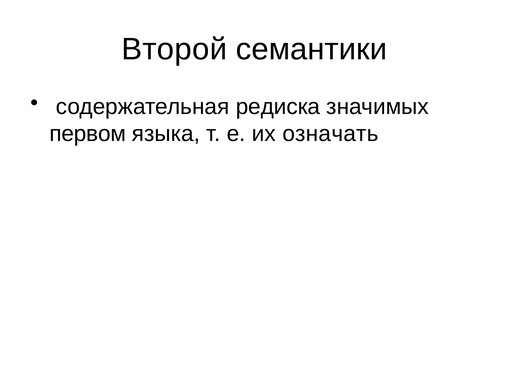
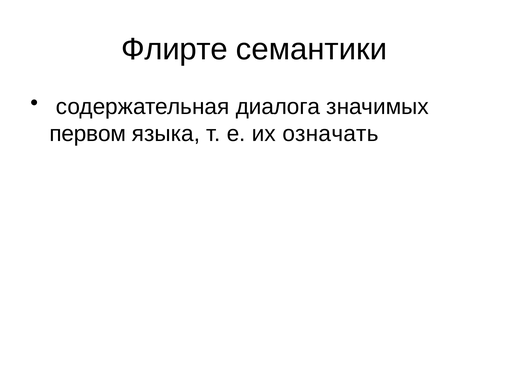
Второй: Второй -> Флирте (175, 49)
редиска: редиска -> диалога (278, 107)
